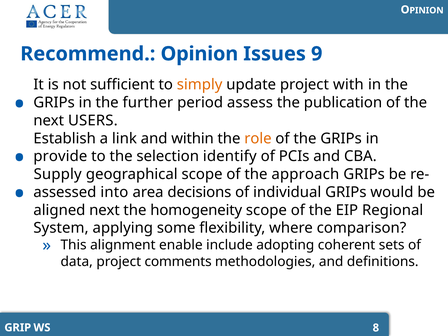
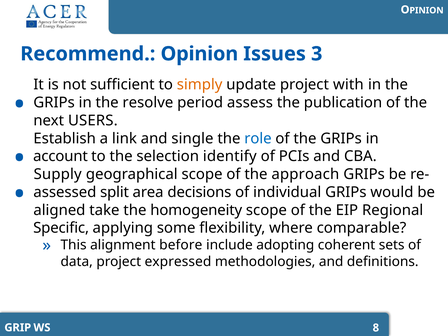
9: 9 -> 3 (317, 54)
further: further -> resolve (148, 103)
within: within -> single (192, 138)
role colour: orange -> blue (258, 138)
provide: provide -> account (60, 156)
into: into -> split (115, 192)
aligned next: next -> take (104, 210)
System: System -> Specific (61, 228)
comparison: comparison -> comparable (361, 228)
enable: enable -> before (181, 245)
comments: comments -> expressed (178, 262)
